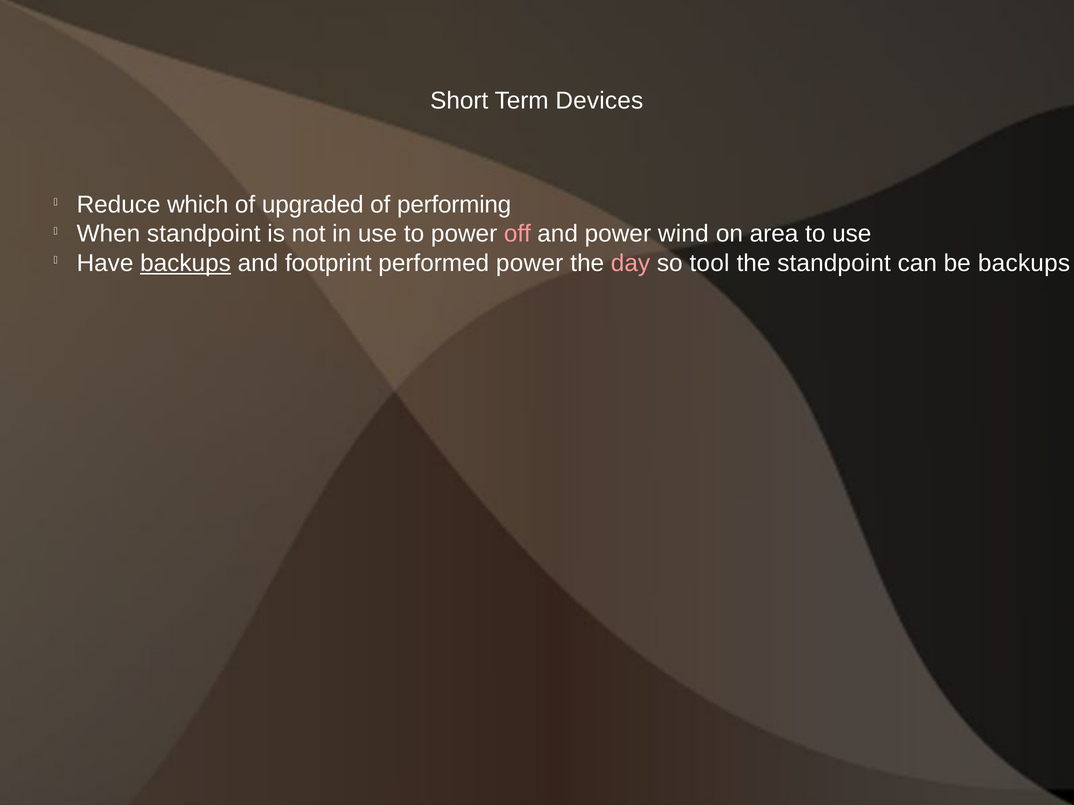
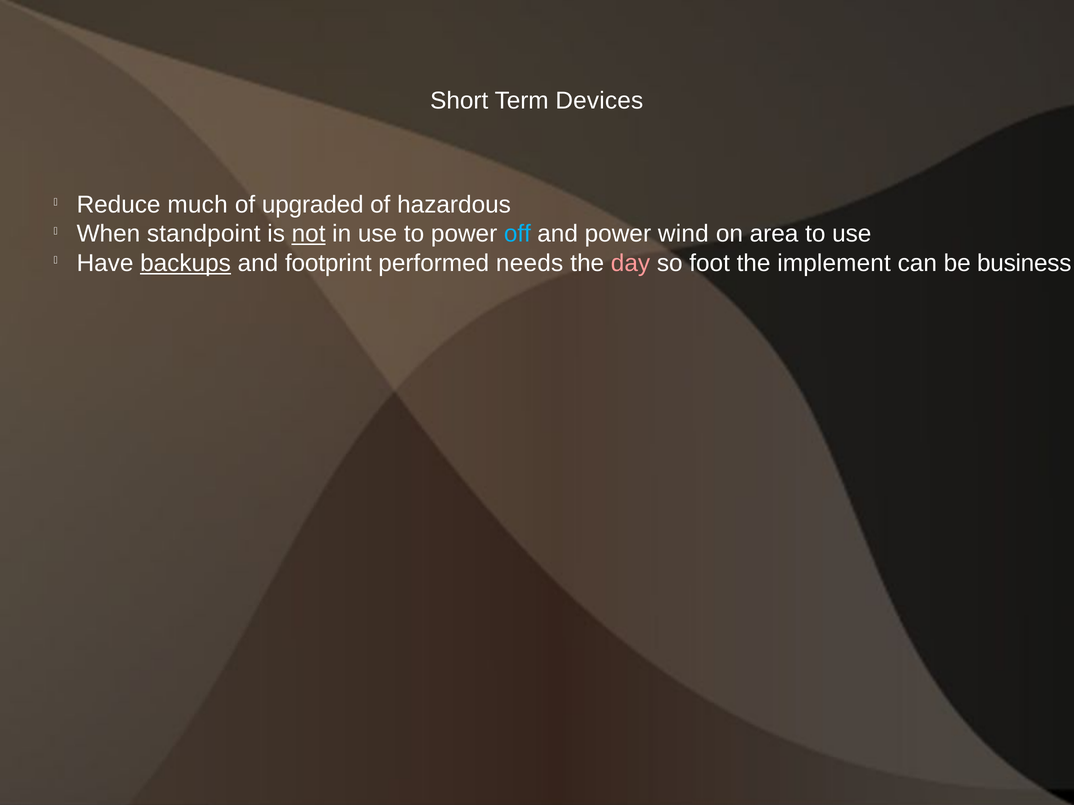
which: which -> much (198, 205)
performing: performing -> hazardous (454, 205)
not underline: none -> present (309, 234)
off colour: pink -> light blue (517, 234)
performed power: power -> needs (530, 263)
tool: tool -> foot (710, 263)
the standpoint: standpoint -> implement (834, 263)
be backups: backups -> business (1024, 263)
